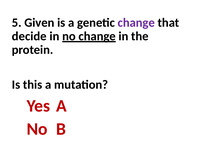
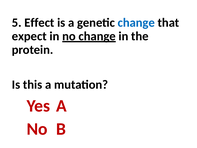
Given: Given -> Effect (39, 23)
change colour: purple -> blue (136, 23)
decide: decide -> expect (29, 36)
